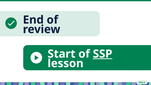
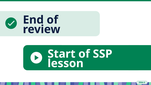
SSP underline: present -> none (103, 54)
